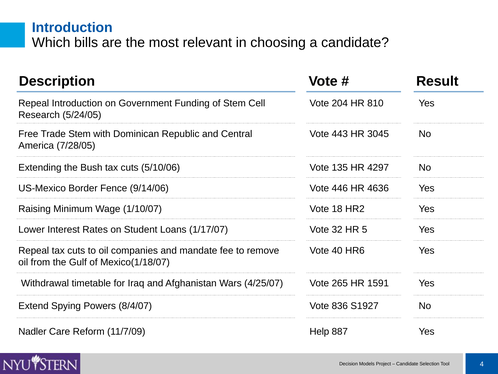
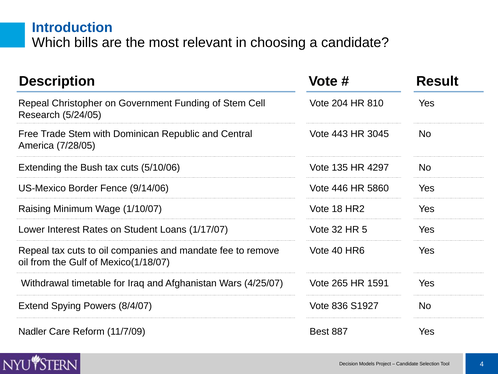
Repeal Introduction: Introduction -> Christopher (77, 103)
4636: 4636 -> 5860 (378, 188)
Help: Help -> Best (319, 331)
